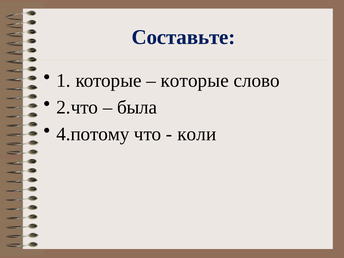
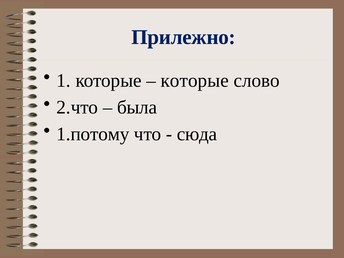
Составьте: Составьте -> Прилежно (184, 37)
4.потому: 4.потому -> 1.потому (93, 134)
коли: коли -> сюда (197, 134)
